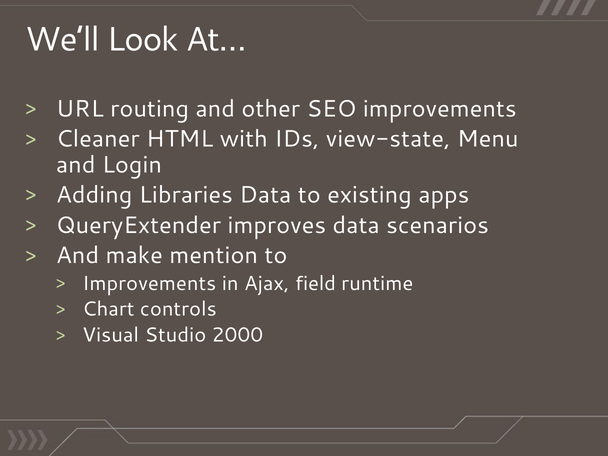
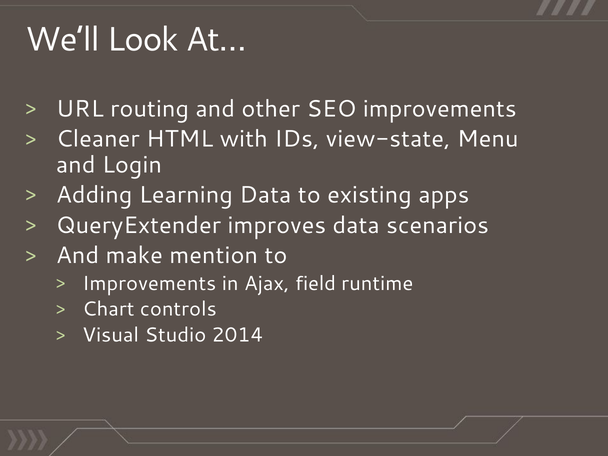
Libraries: Libraries -> Learning (186, 195)
2000: 2000 -> 2014 (237, 335)
